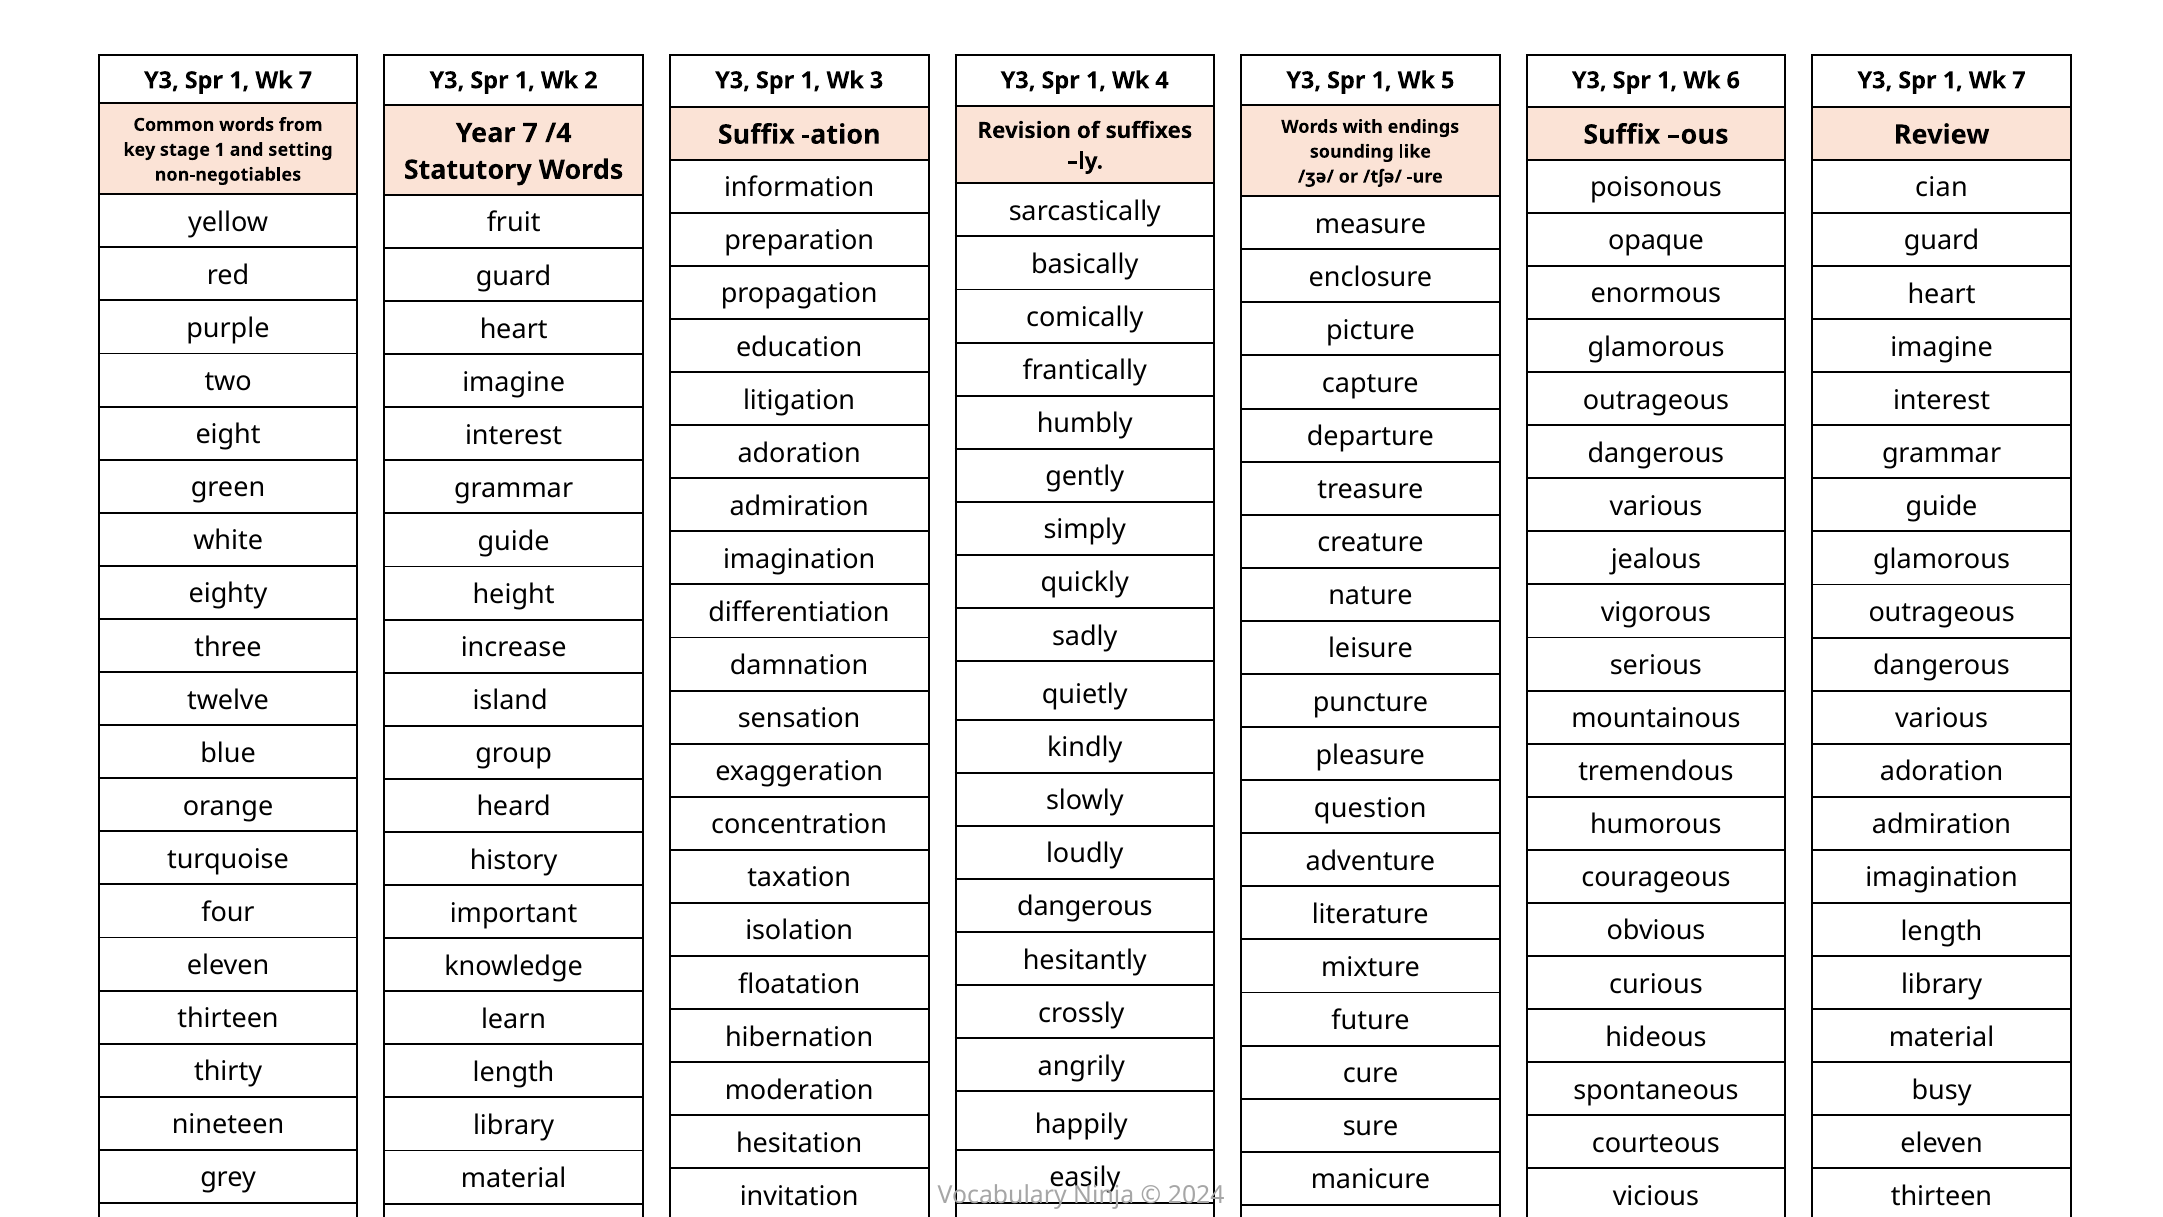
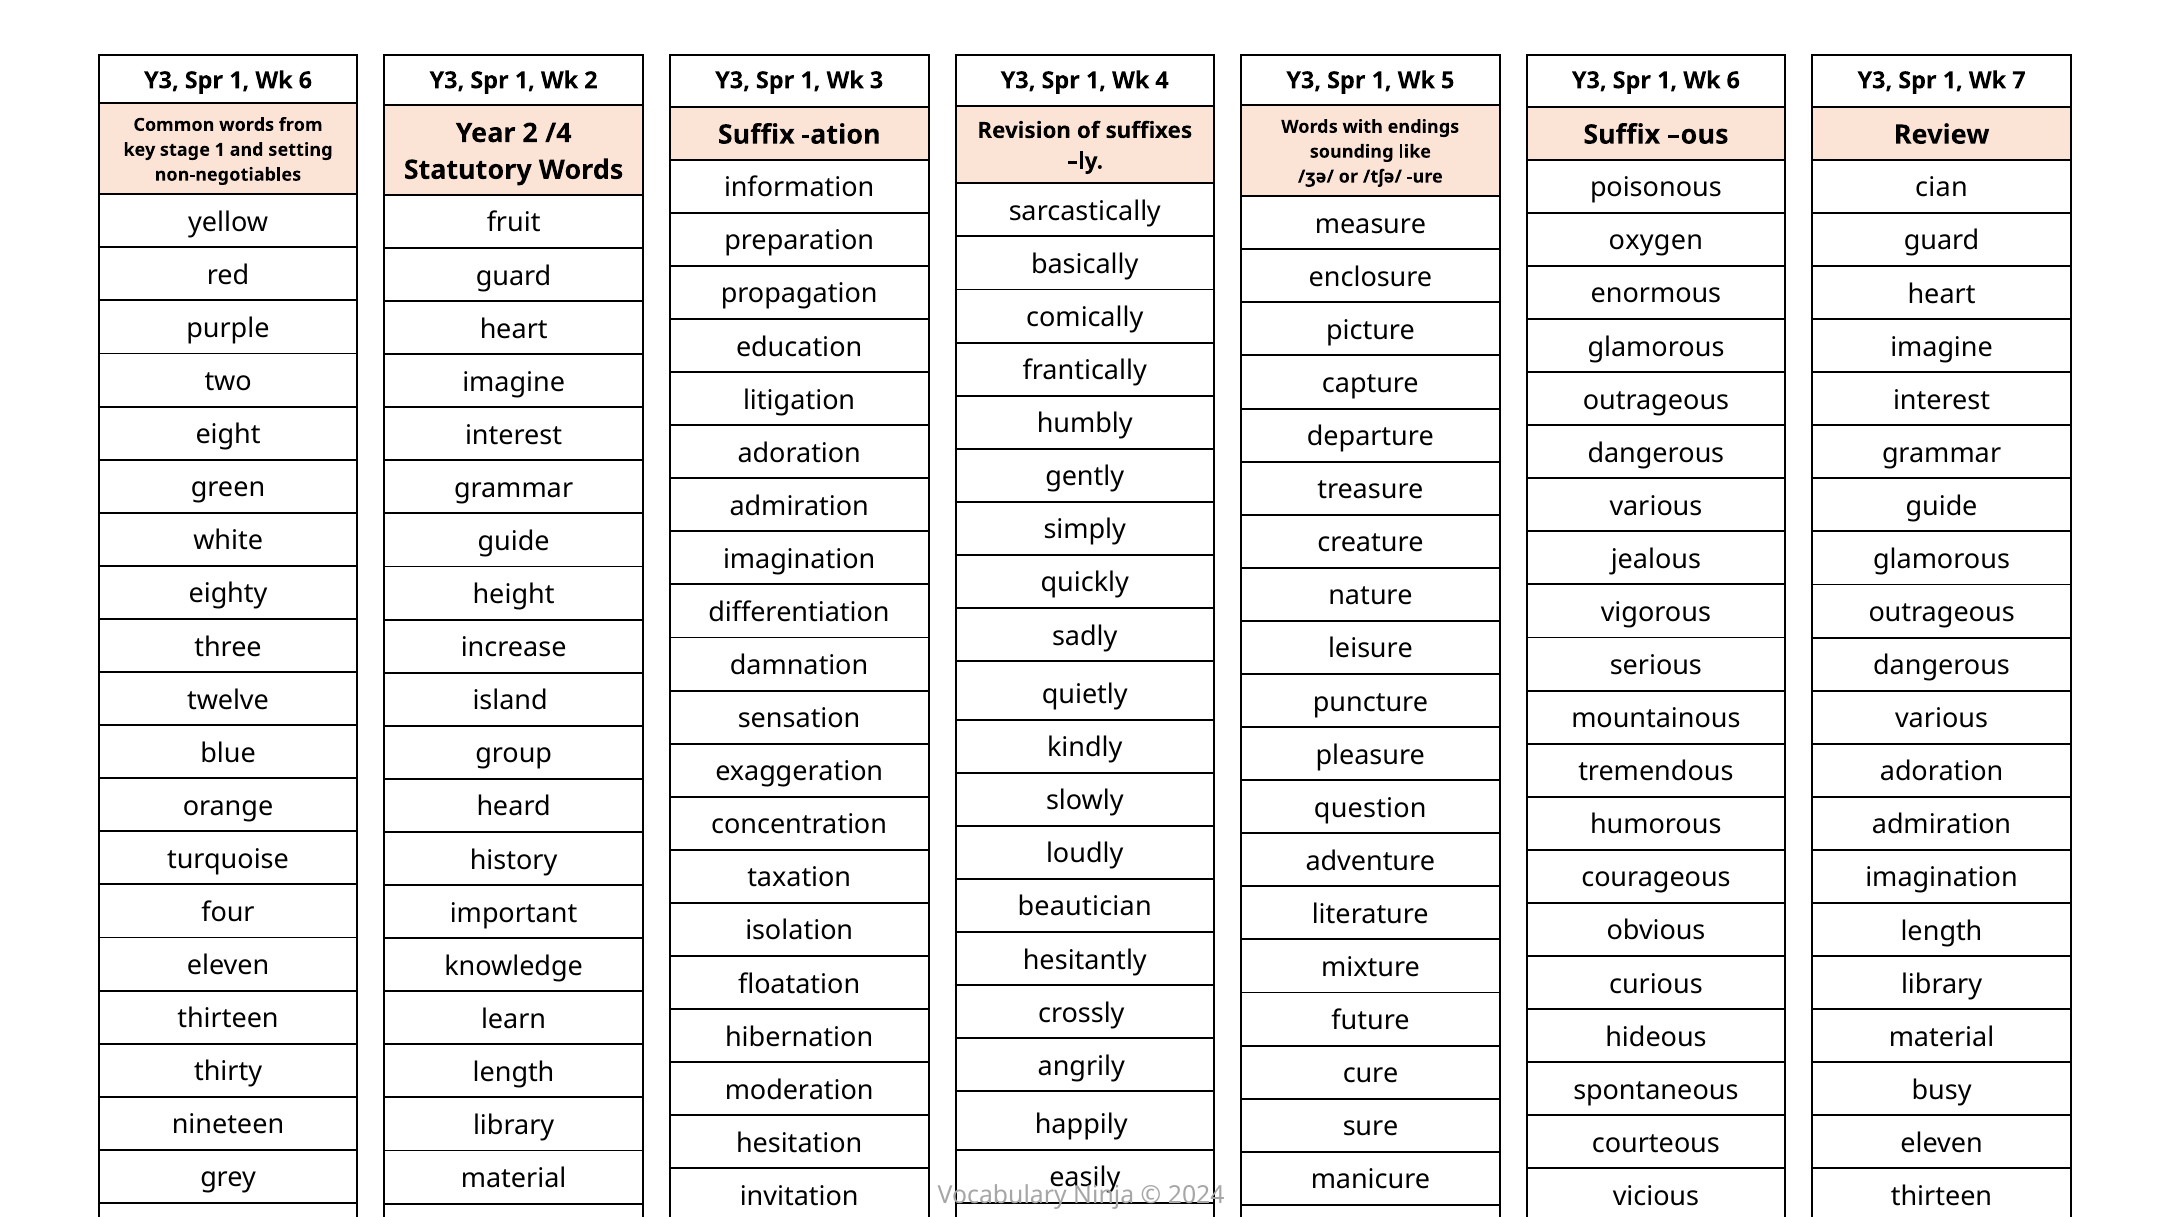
7: 7 -> 6 (305, 80)
Year 7: 7 -> 2 (530, 133)
opaque: opaque -> oxygen (1656, 241)
dangerous: dangerous -> beautician (1085, 907)
